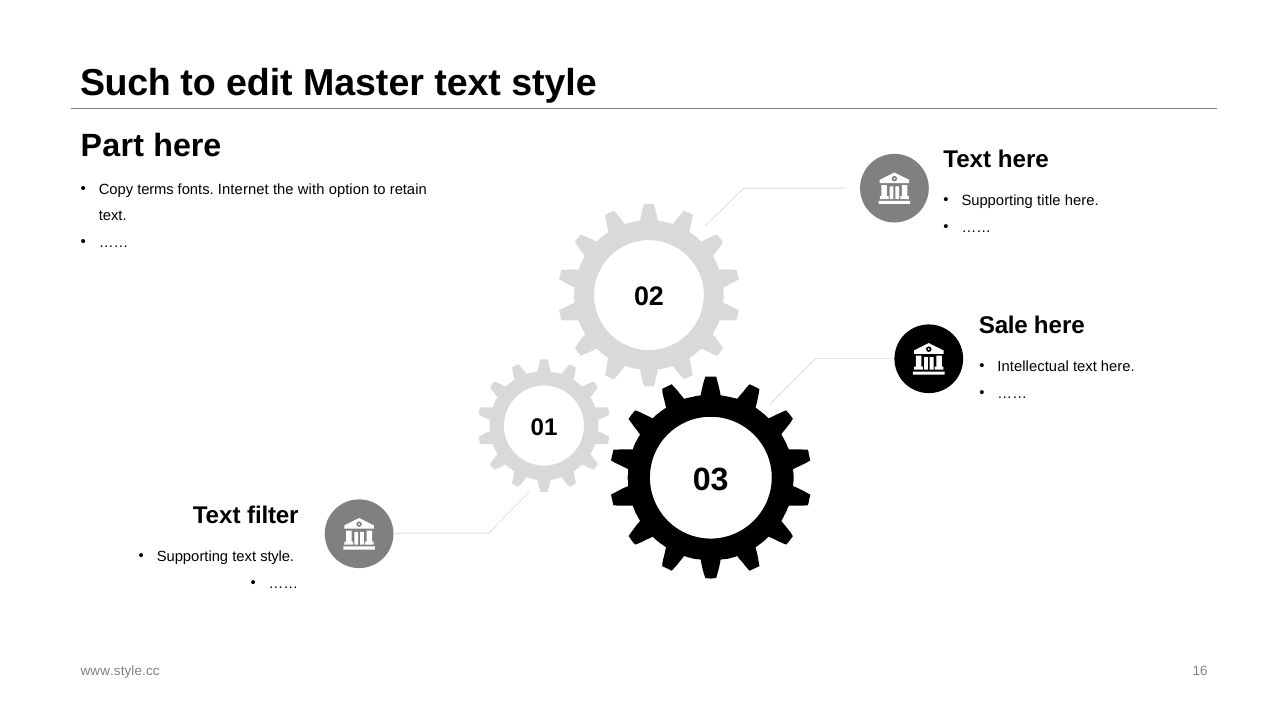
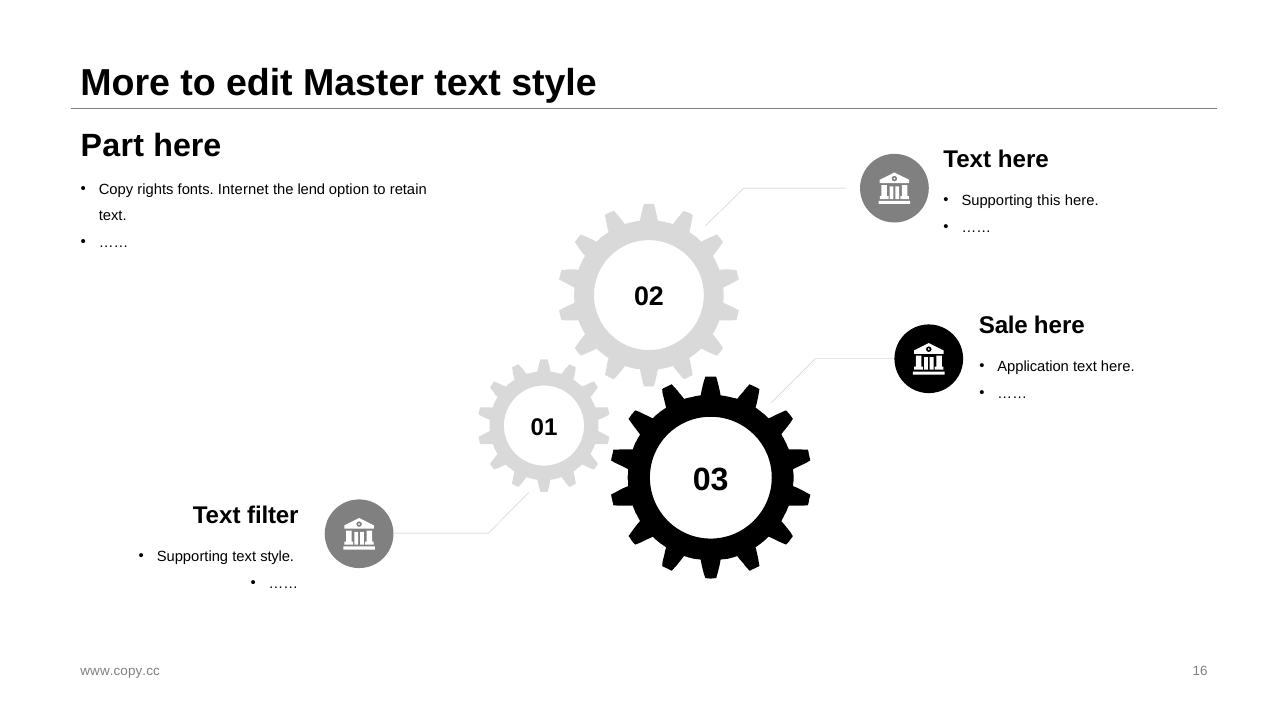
Such: Such -> More (125, 83)
terms: terms -> rights (156, 190)
with: with -> lend (311, 190)
title: title -> this (1049, 201)
Intellectual: Intellectual -> Application (1033, 367)
www.style.cc: www.style.cc -> www.copy.cc (120, 671)
